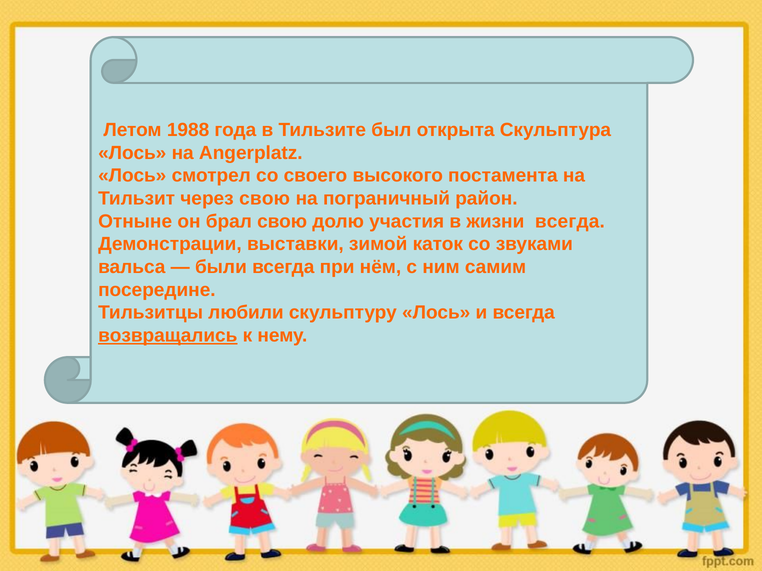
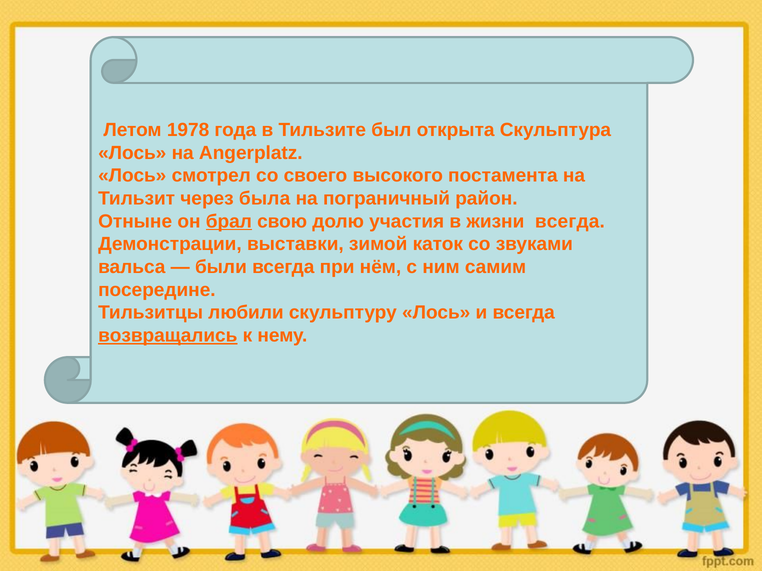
1988: 1988 -> 1978 (188, 130)
через свою: свою -> была (265, 199)
брал underline: none -> present (229, 222)
